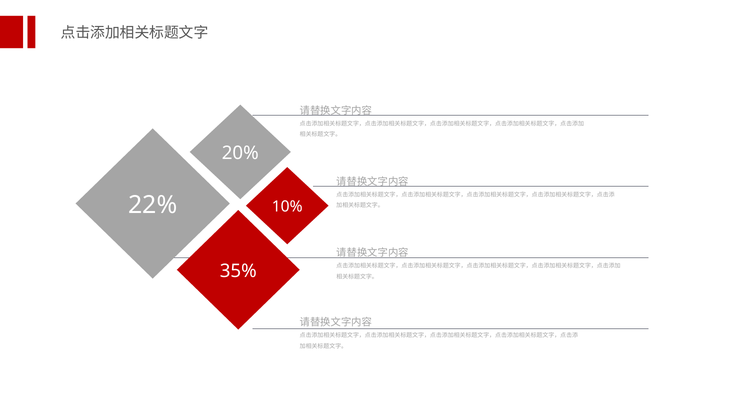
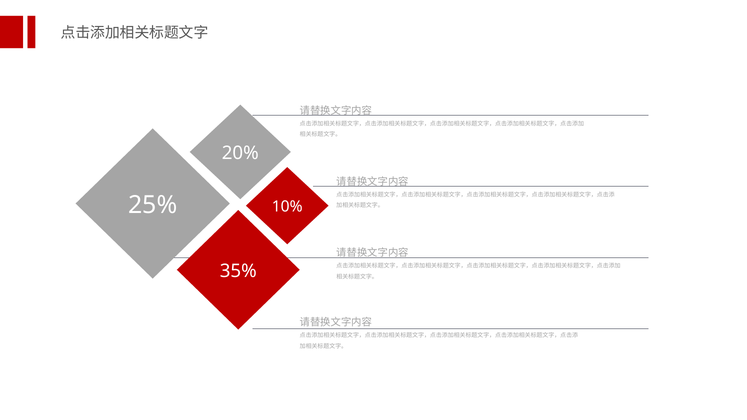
22%: 22% -> 25% (153, 205)
